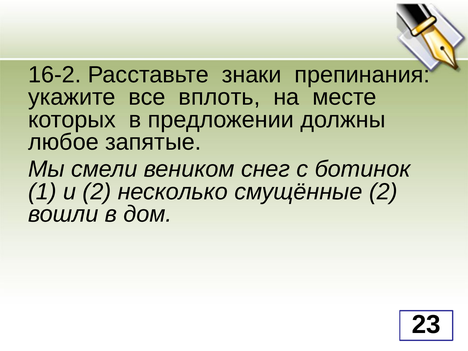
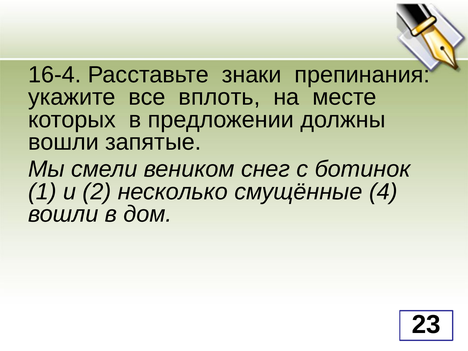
16-2: 16-2 -> 16-4 (55, 75)
любое: любое -> вошли (63, 142)
смущённые 2: 2 -> 4 (383, 192)
